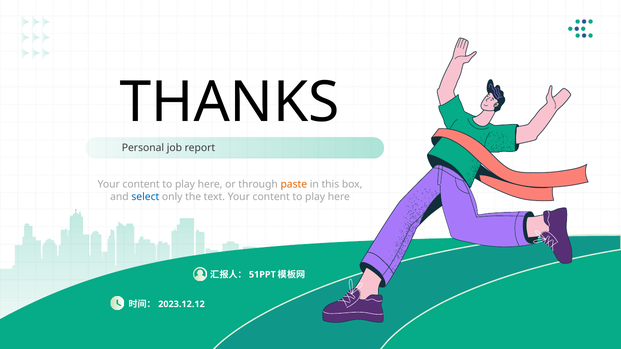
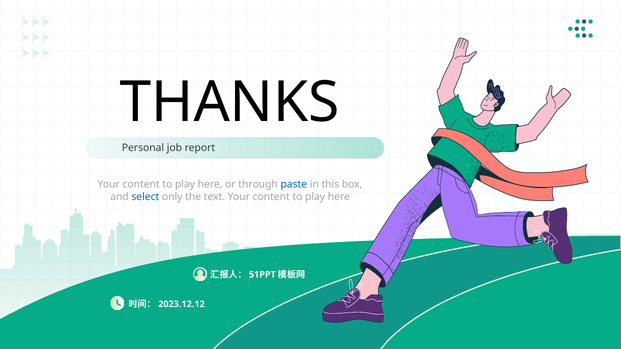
paste colour: orange -> blue (294, 185)
